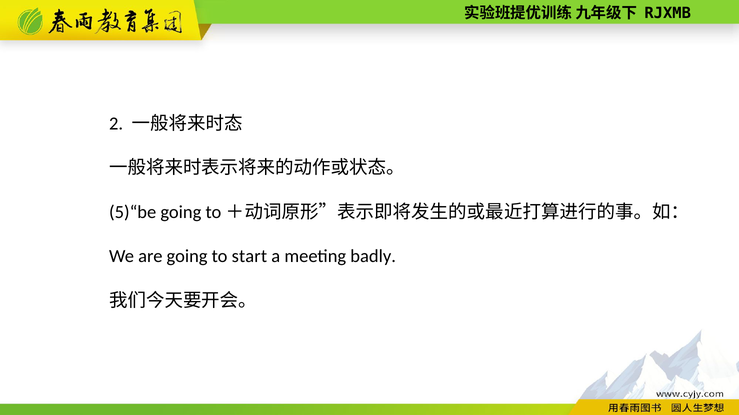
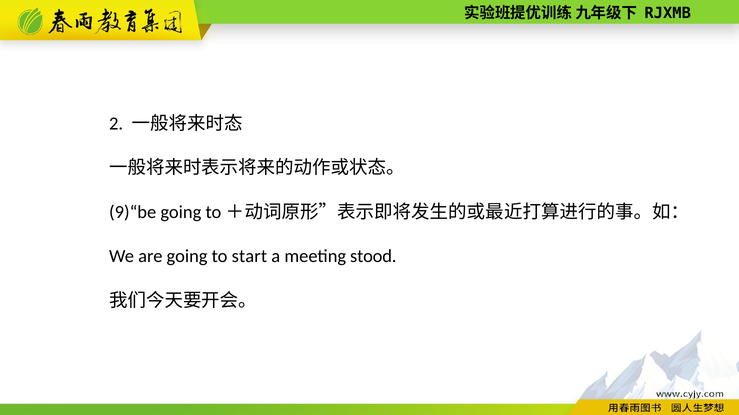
5)“be: 5)“be -> 9)“be (133, 212)
badly: badly -> stood (373, 257)
